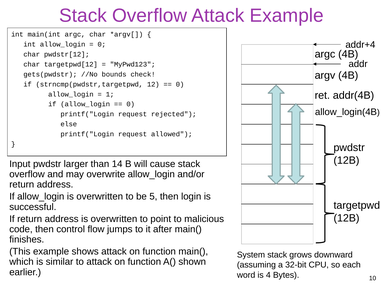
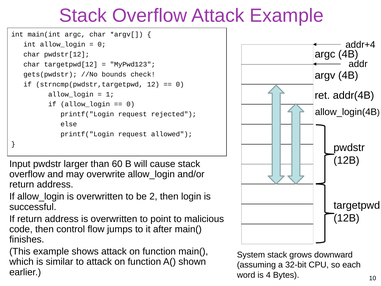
14: 14 -> 60 (117, 164)
5: 5 -> 2 (153, 196)
